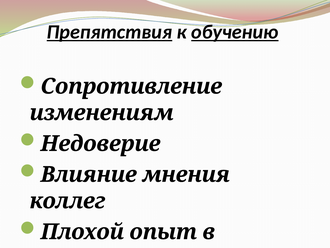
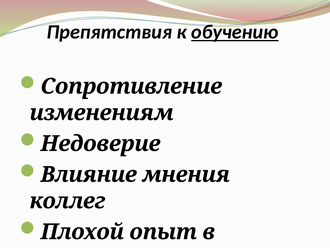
Препятствия underline: present -> none (109, 32)
